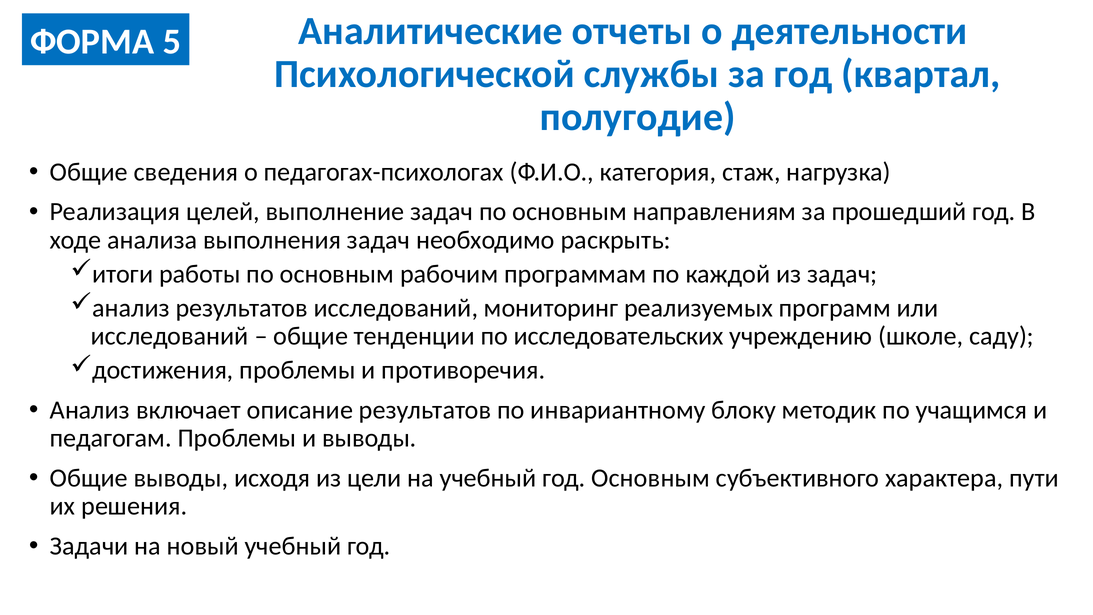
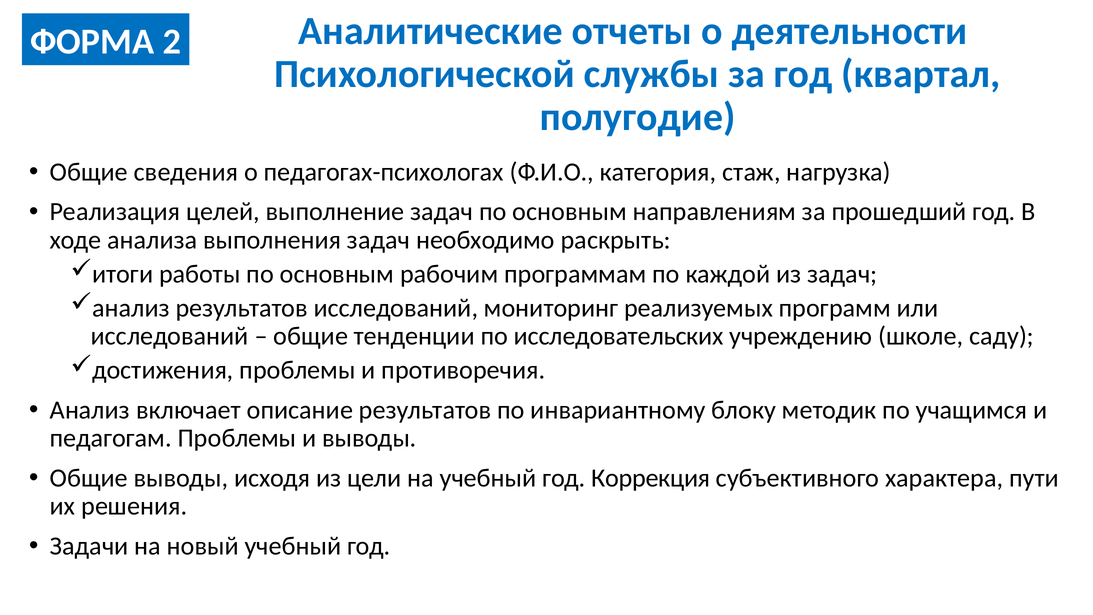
5: 5 -> 2 (172, 42)
год Основным: Основным -> Коррекция (651, 478)
